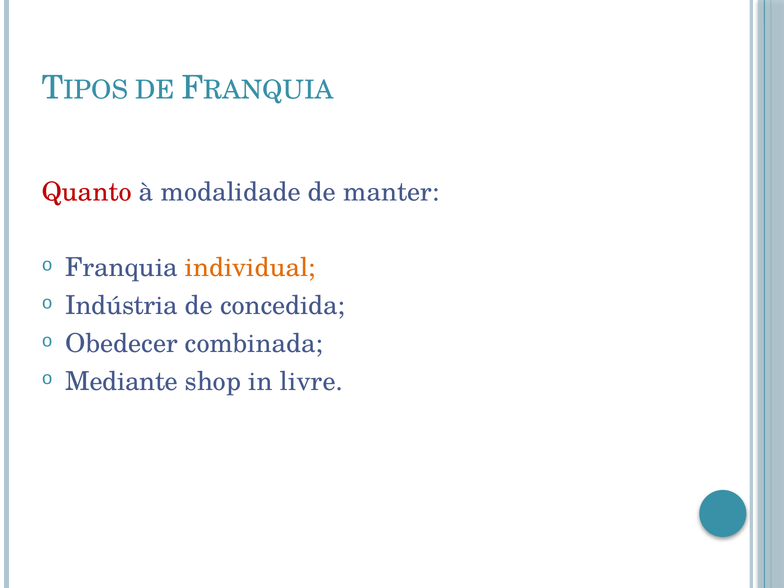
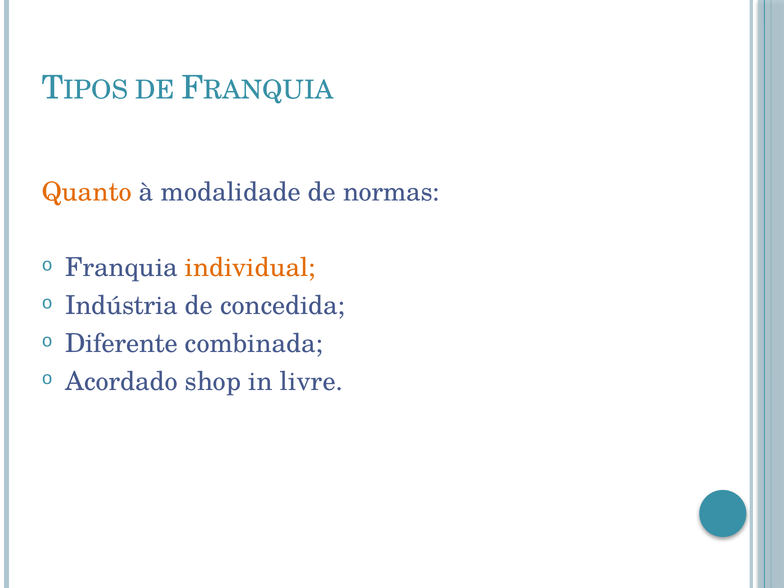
Quanto colour: red -> orange (87, 192)
manter: manter -> normas (391, 192)
Obedecer: Obedecer -> Diferente (122, 344)
Mediante: Mediante -> Acordado (121, 381)
